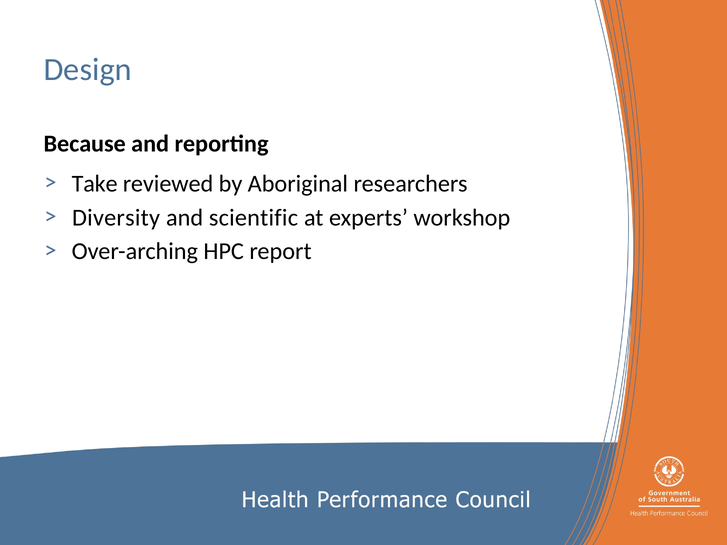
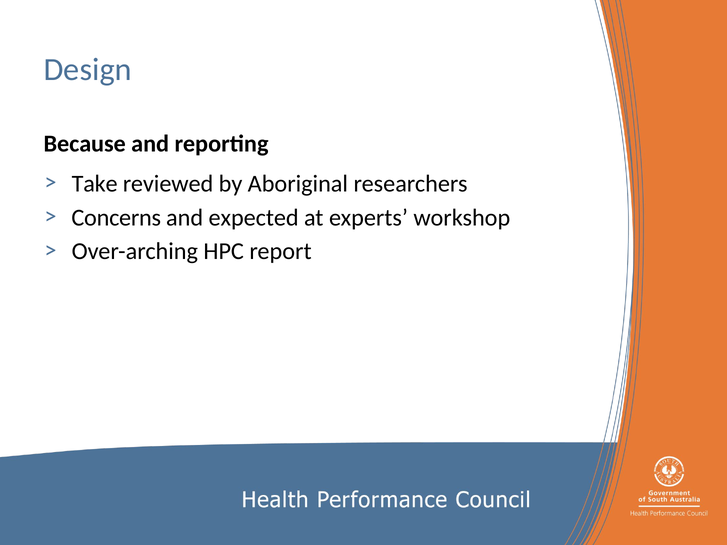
Diversity: Diversity -> Concerns (116, 218)
scientific: scientific -> expected (254, 218)
